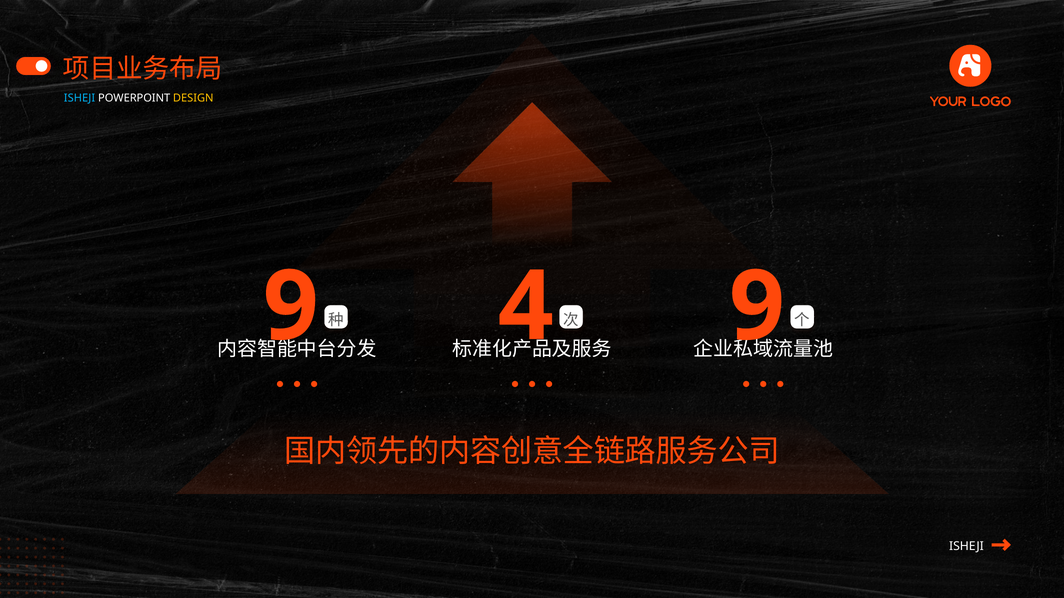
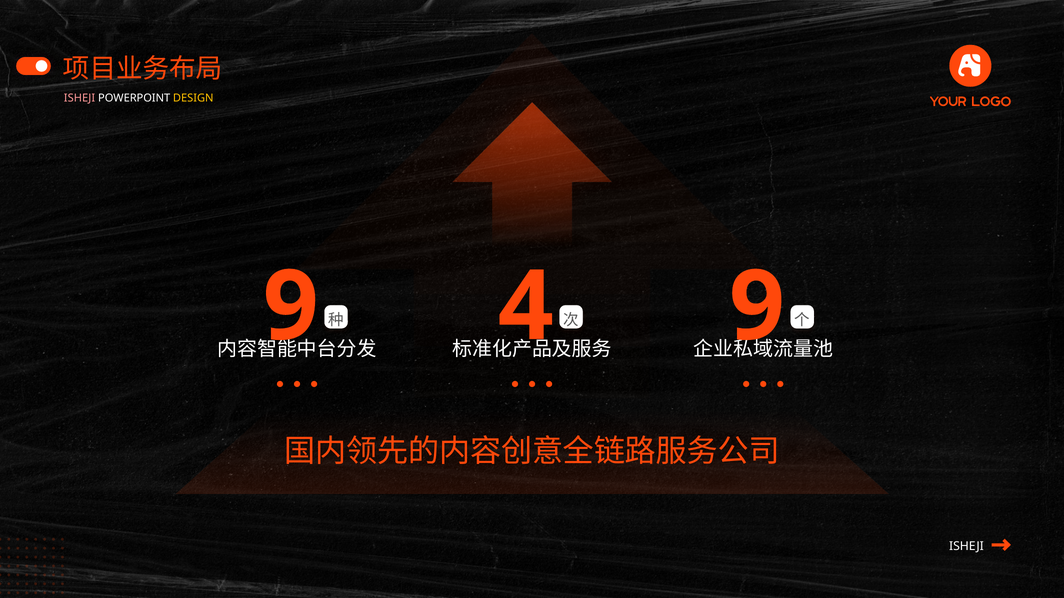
ISHEJI colour: light blue -> pink (79, 98)
